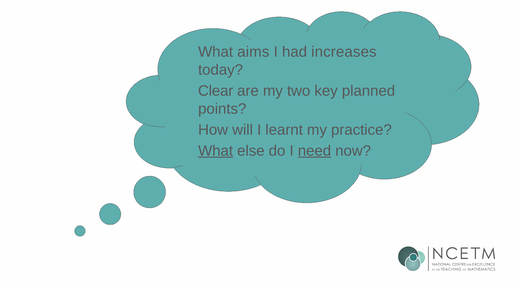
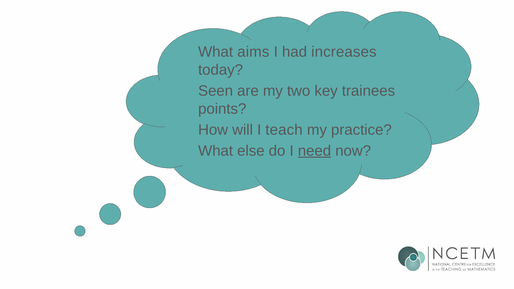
Clear: Clear -> Seen (216, 91)
planned: planned -> trainees (368, 91)
learnt: learnt -> teach (284, 130)
What underline: present -> none (216, 151)
